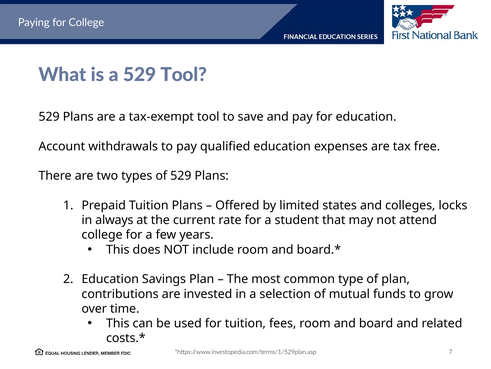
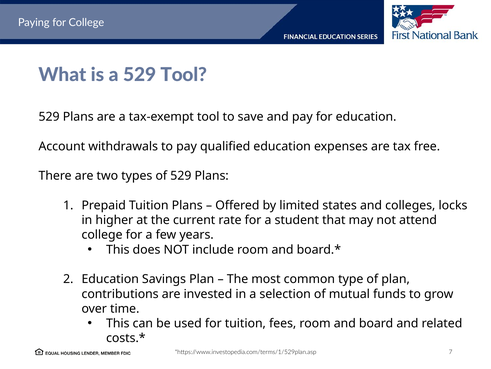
always: always -> higher (114, 220)
